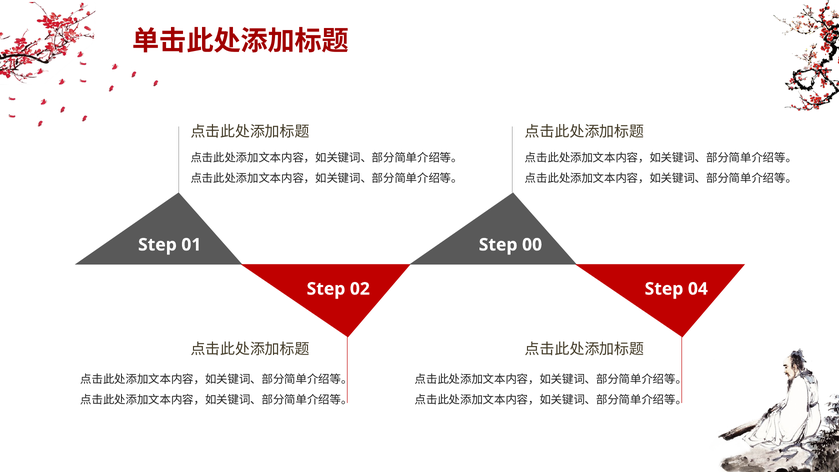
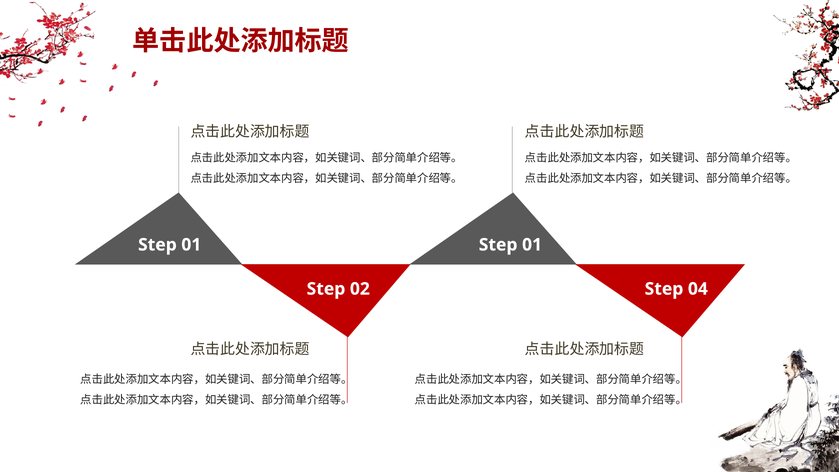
01 Step 00: 00 -> 01 (532, 245)
